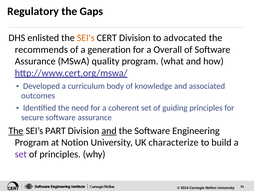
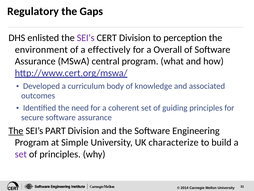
SEI’s colour: orange -> purple (86, 38)
advocated: advocated -> perception (185, 38)
recommends: recommends -> environment (41, 49)
generation: generation -> effectively (109, 49)
quality: quality -> central (106, 61)
and underline: present -> none (109, 130)
Notion: Notion -> Simple (75, 142)
